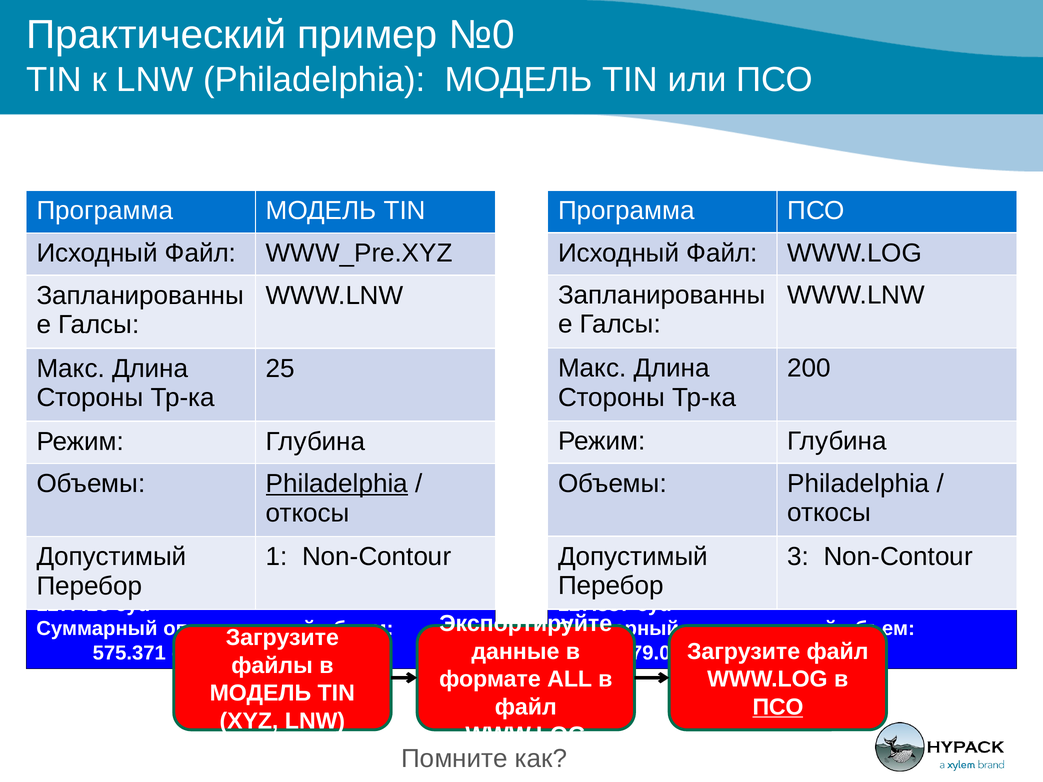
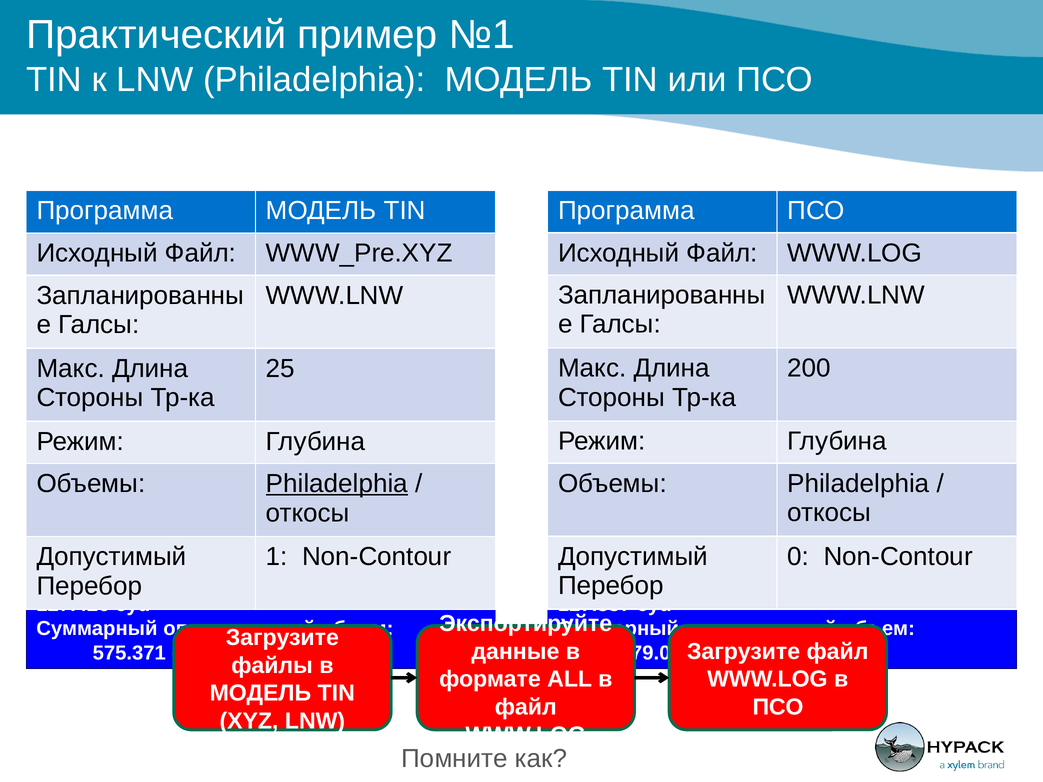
№0: №0 -> №1 (482, 35)
3: 3 -> 0 (798, 557)
ПСО underline: present -> none (778, 707)
